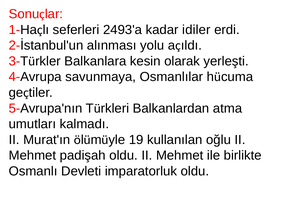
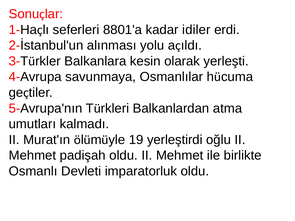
2493'a: 2493'a -> 8801'a (123, 30)
kullanılan: kullanılan -> yerleştirdi (175, 140)
